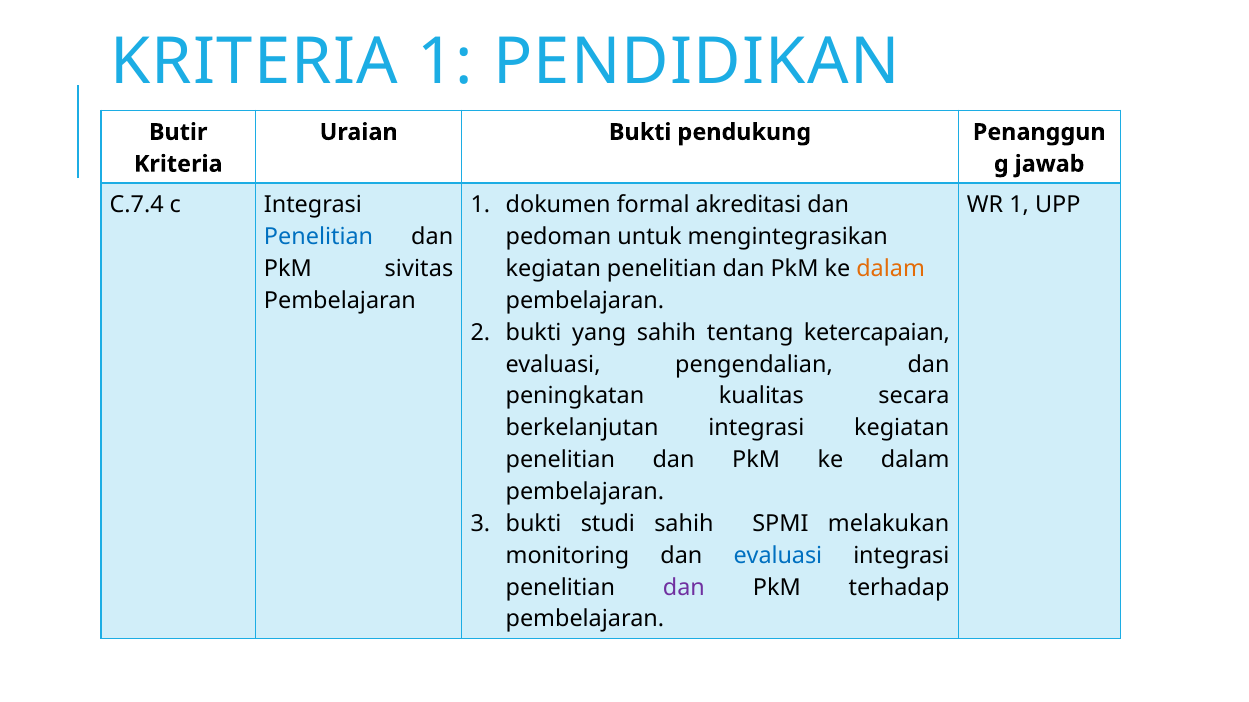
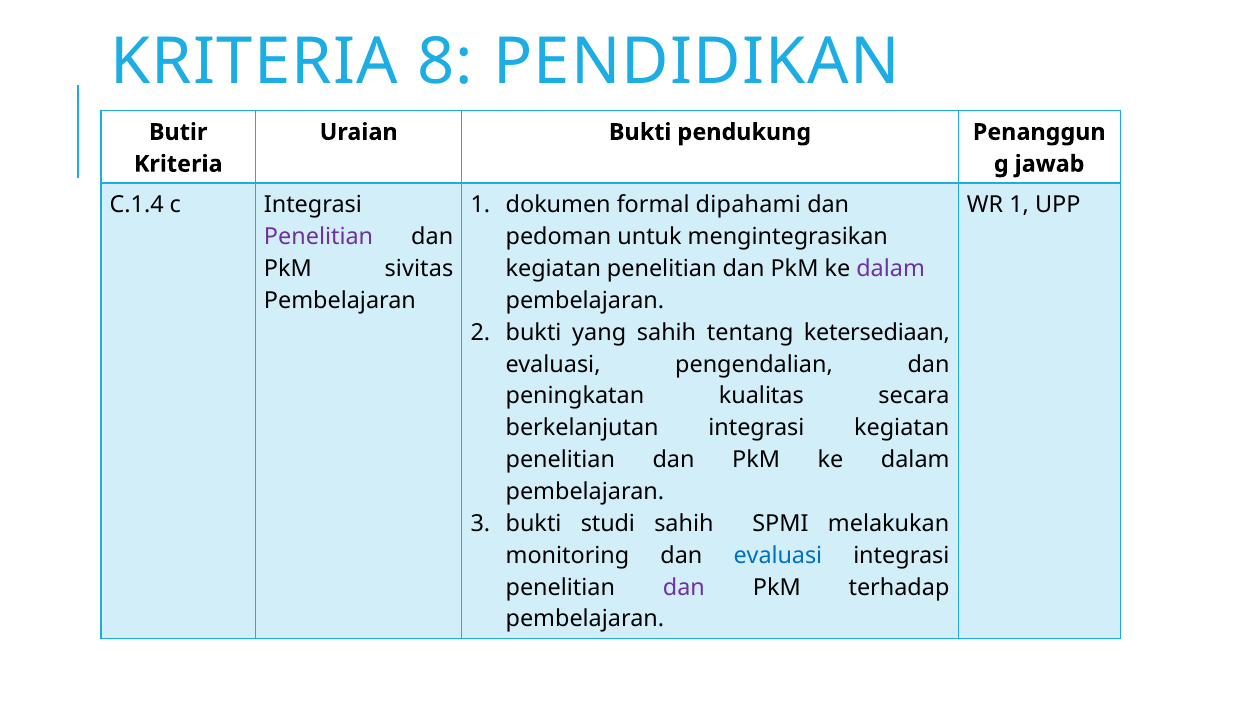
KRITERIA 1: 1 -> 8 (445, 63)
C.7.4: C.7.4 -> C.1.4 (137, 205)
akreditasi: akreditasi -> dipahami (748, 205)
Penelitian colour: blue -> purple (319, 237)
dalam colour: orange -> purple (891, 269)
ketercapaian: ketercapaian -> ketersediaan (877, 333)
